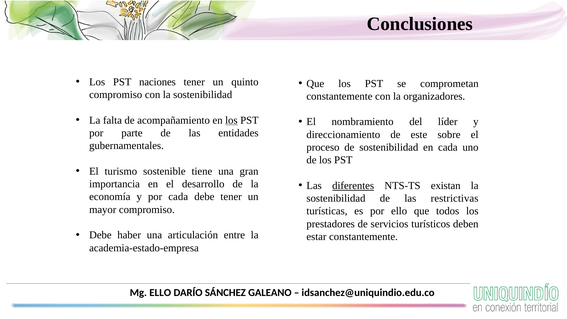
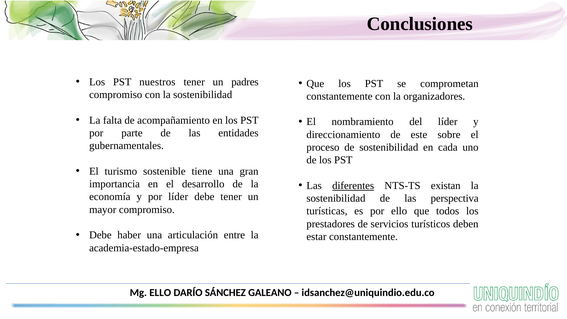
naciones: naciones -> nuestros (157, 82)
quinto: quinto -> padres (245, 82)
los underline: present -> none (231, 120)
por cada: cada -> líder (178, 197)
restrictivas: restrictivas -> perspectiva (455, 198)
